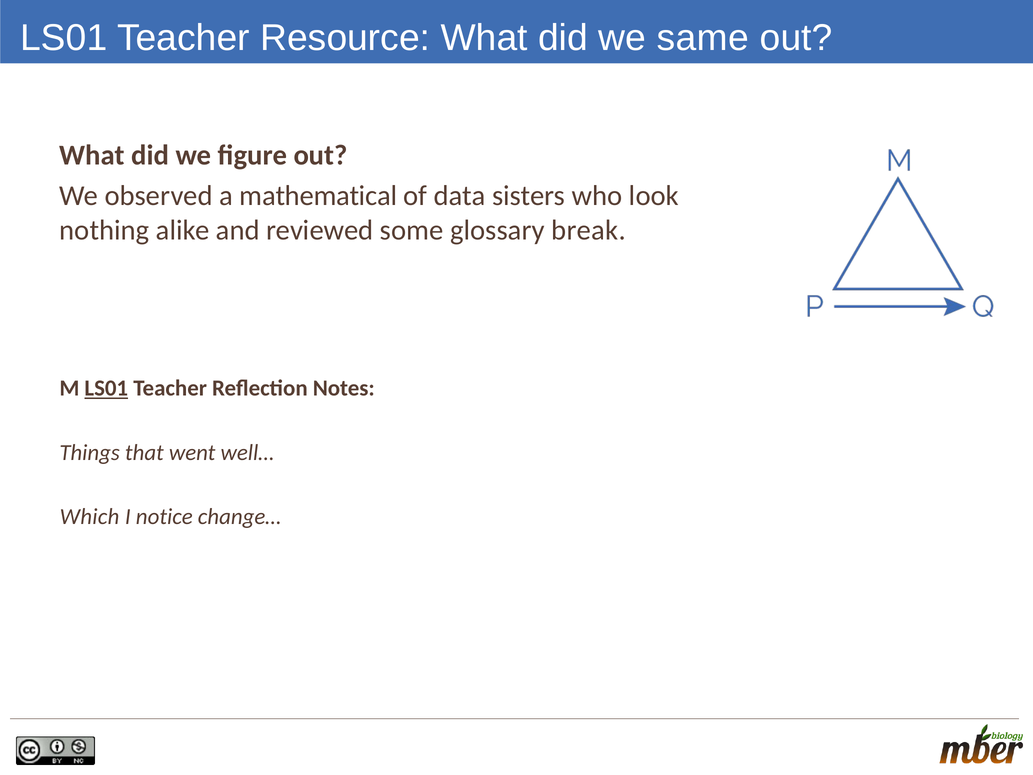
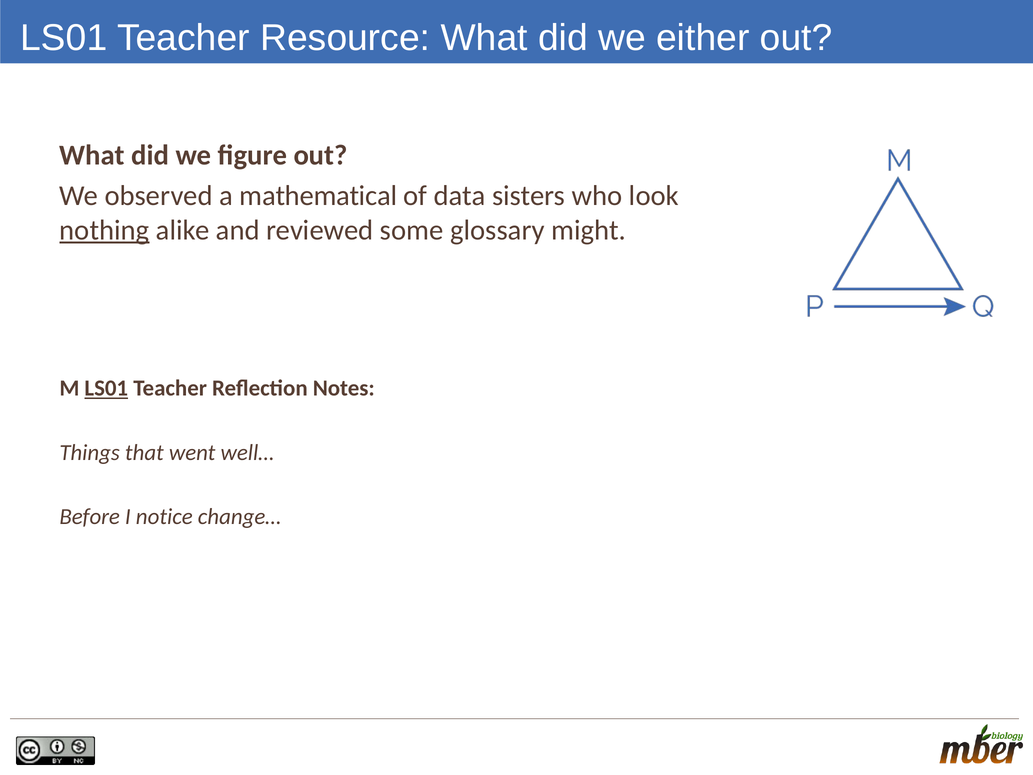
same: same -> either (703, 38)
nothing underline: none -> present (104, 230)
break: break -> might (589, 230)
Which: Which -> Before (90, 517)
